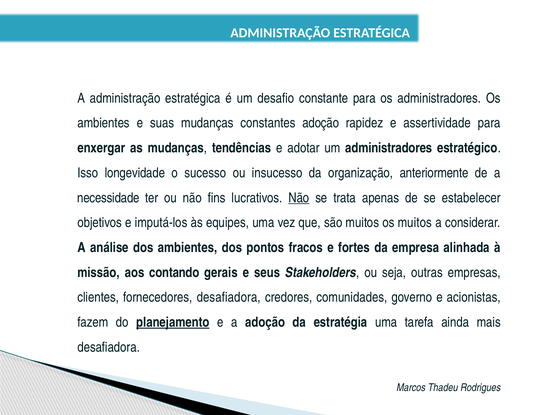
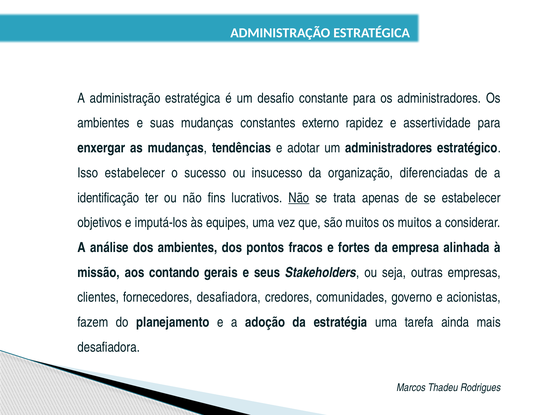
constantes adoção: adoção -> externo (321, 123)
Isso longevidade: longevidade -> estabelecer (135, 173)
anteriormente: anteriormente -> diferenciadas (434, 173)
necessidade: necessidade -> identificação (108, 198)
planejamento underline: present -> none (173, 323)
